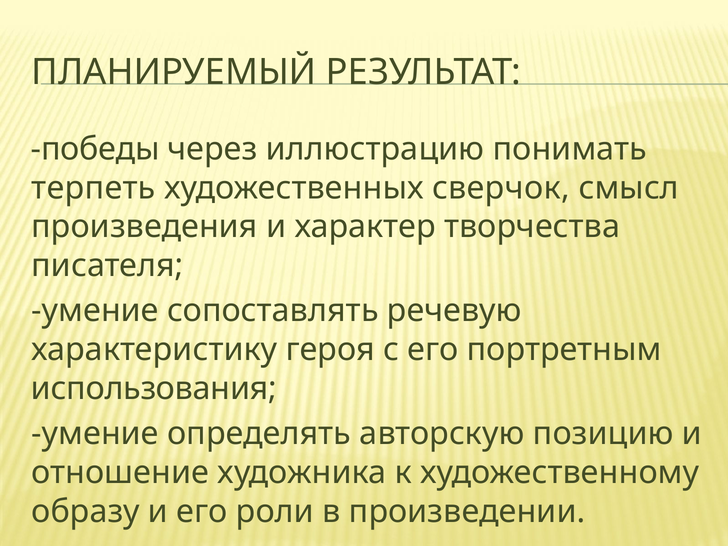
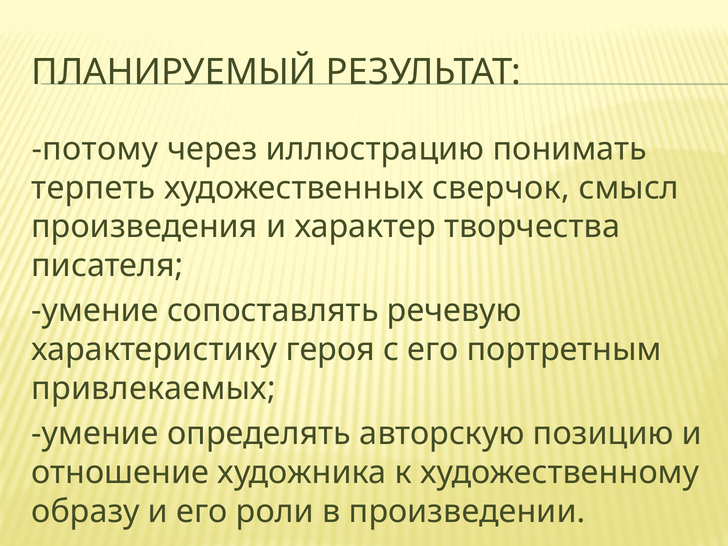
победы: победы -> потому (95, 149)
использования: использования -> привлекаемых (154, 388)
